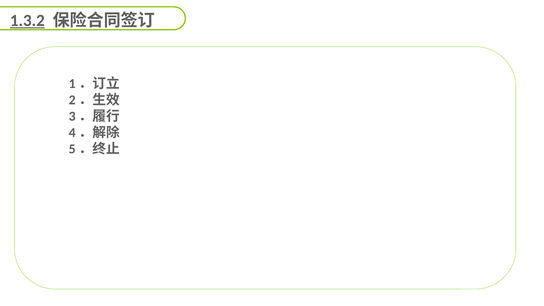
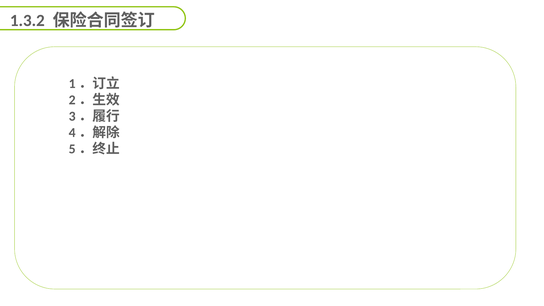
1.3.2 underline: present -> none (27, 21)
